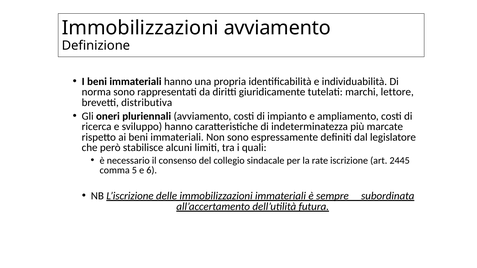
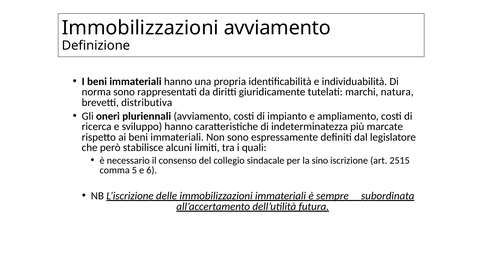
lettore: lettore -> natura (397, 92)
rate: rate -> sino (320, 161)
2445: 2445 -> 2515 (400, 161)
